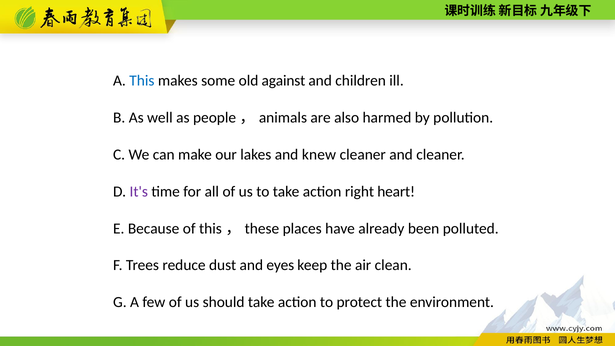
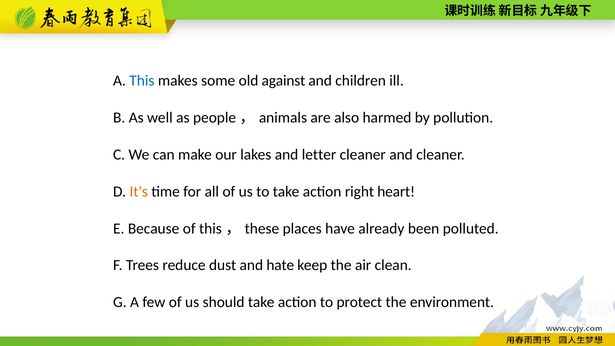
knew: knew -> letter (319, 155)
It's colour: purple -> orange (139, 192)
eyes: eyes -> hate (280, 265)
